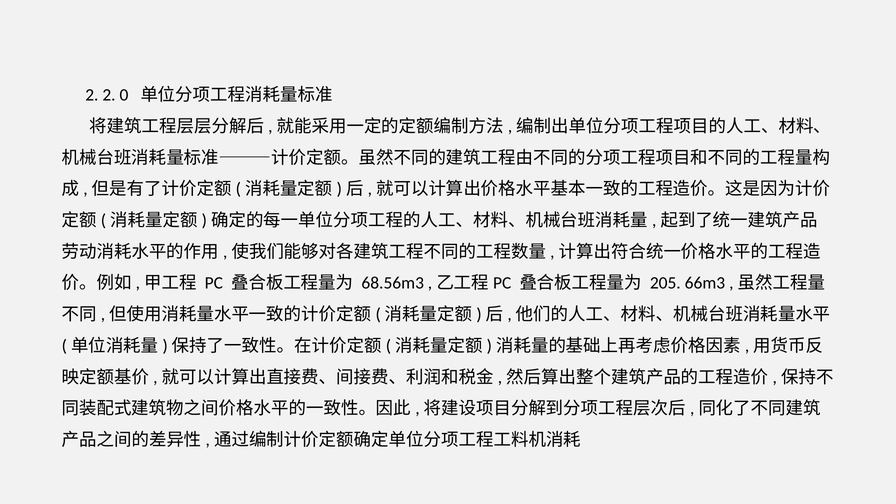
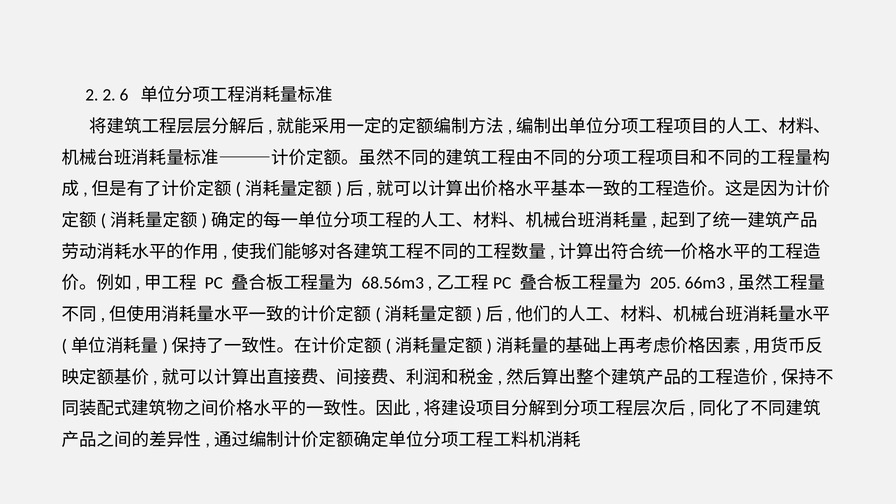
0: 0 -> 6 (124, 95)
